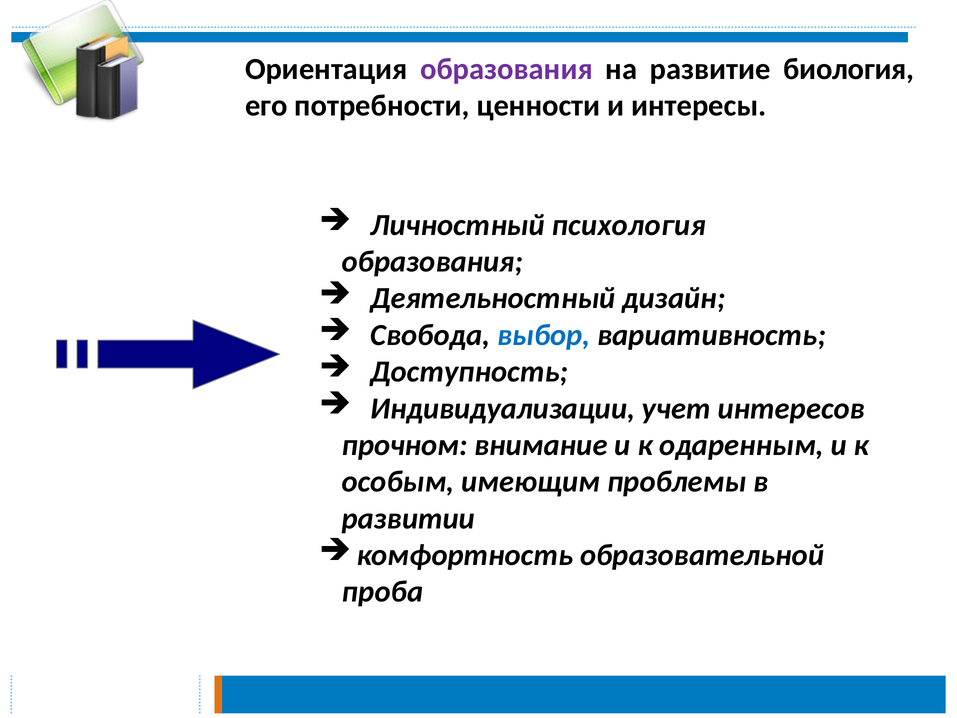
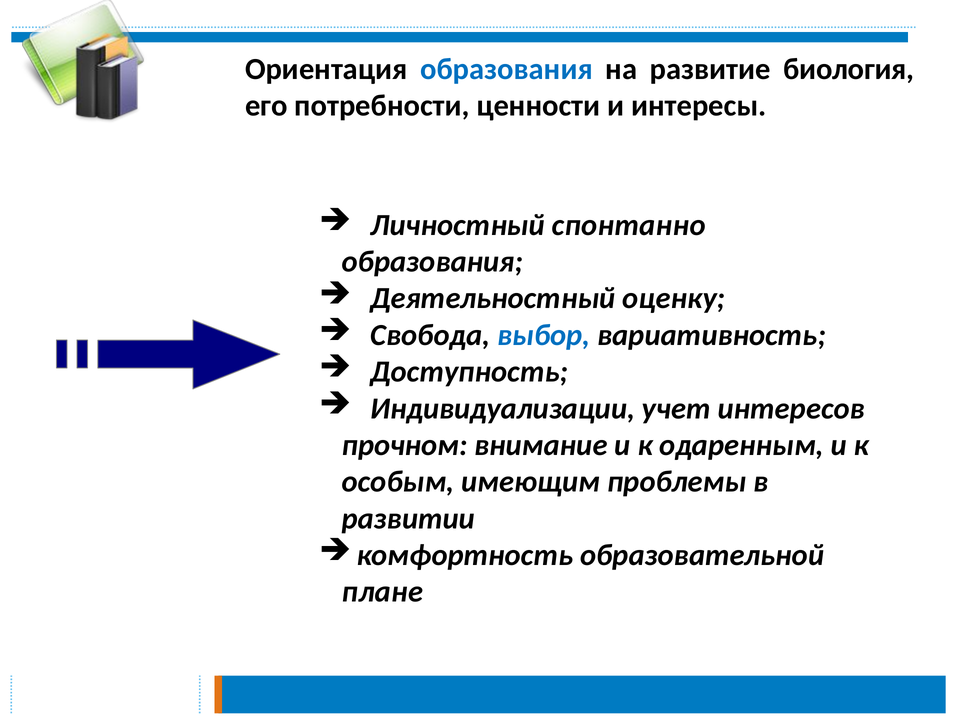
образования colour: purple -> blue (506, 69)
психология: психология -> спонтанно (629, 225)
дизайн: дизайн -> оценку (674, 298)
проба: проба -> плане (383, 592)
